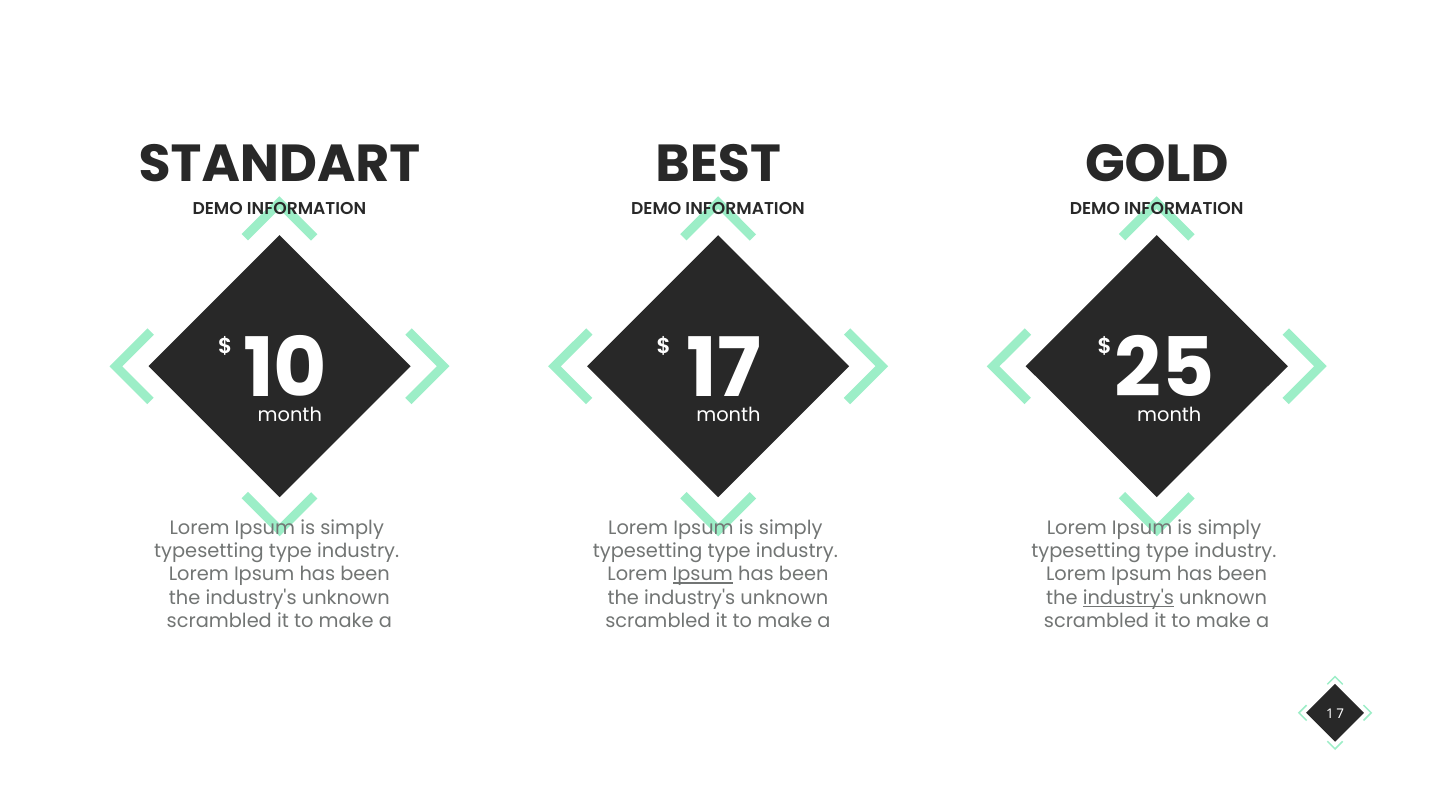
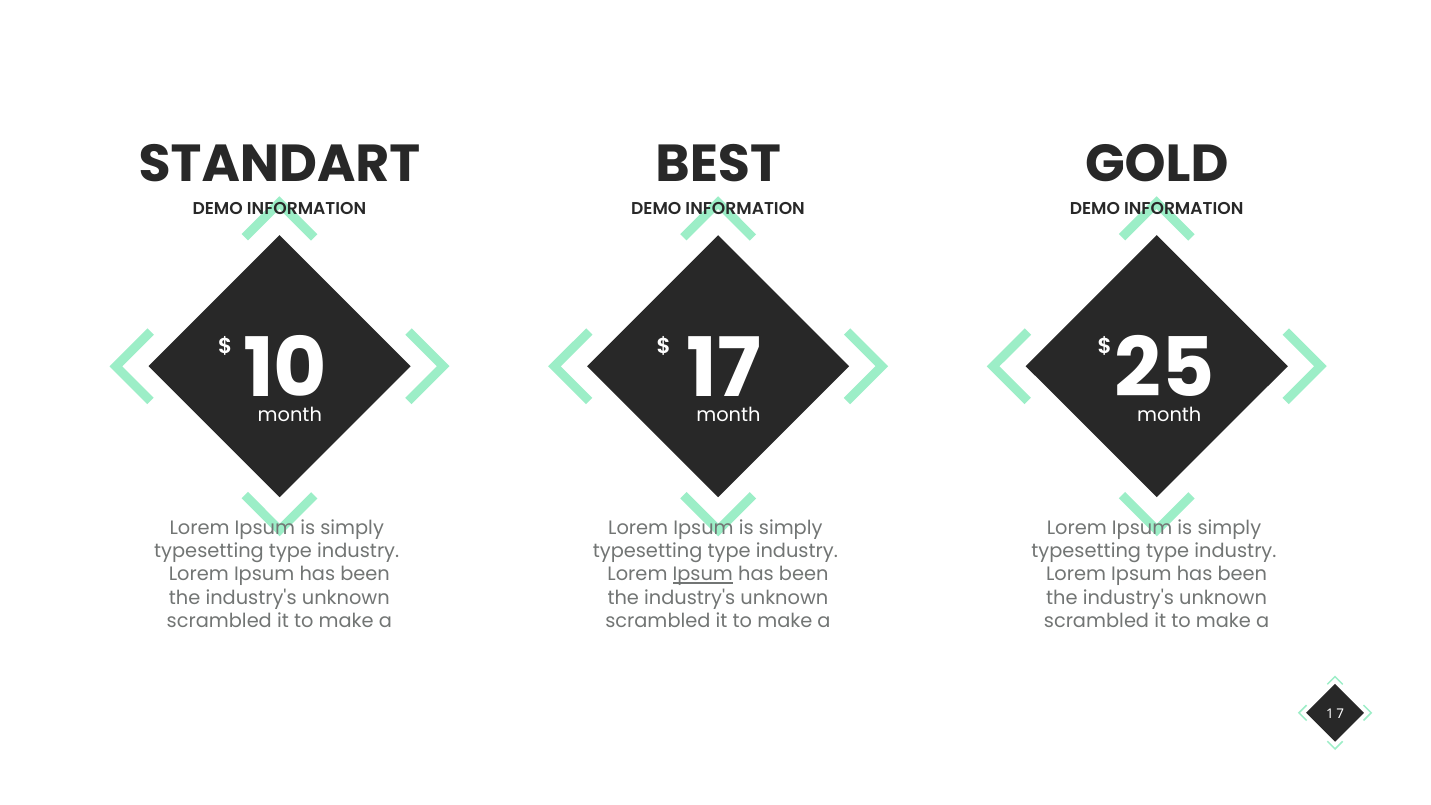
industry's underline: present -> none (1128, 598)
